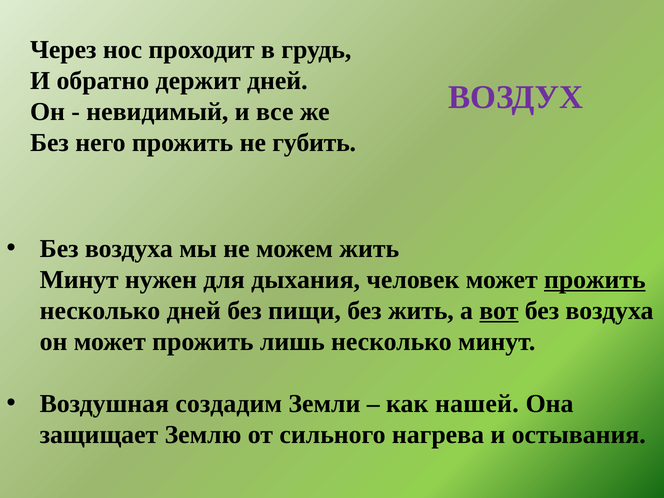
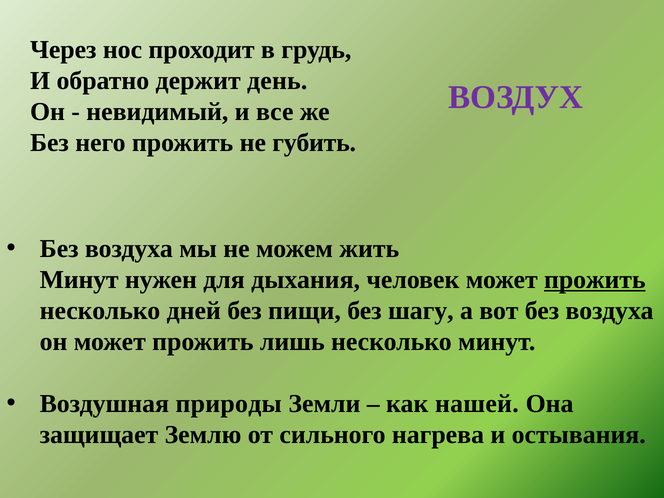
держит дней: дней -> день (277, 81)
без жить: жить -> шагу (421, 311)
вот underline: present -> none (499, 311)
создадим: создадим -> природы (229, 404)
